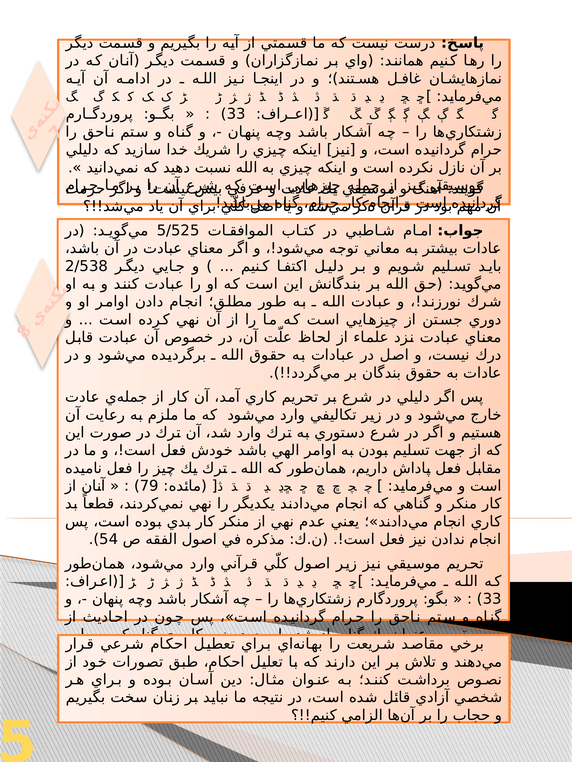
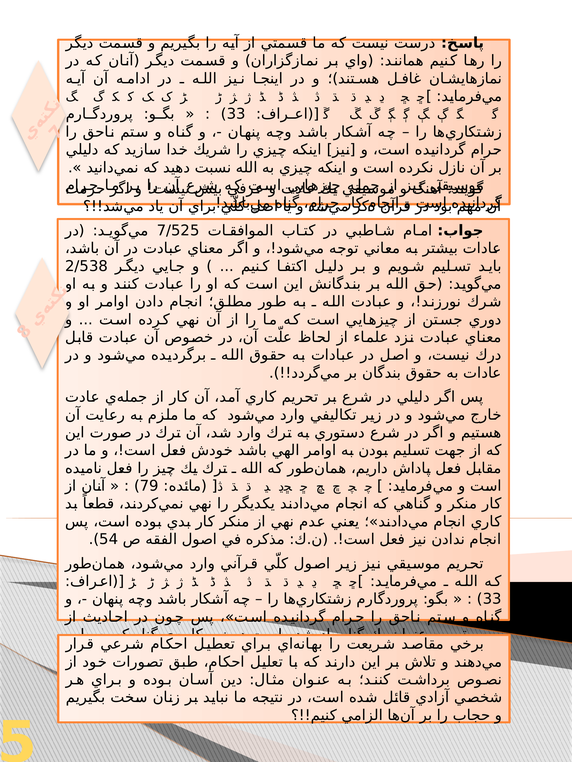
5/525: 5/525 -> 7/525 (178, 231)
